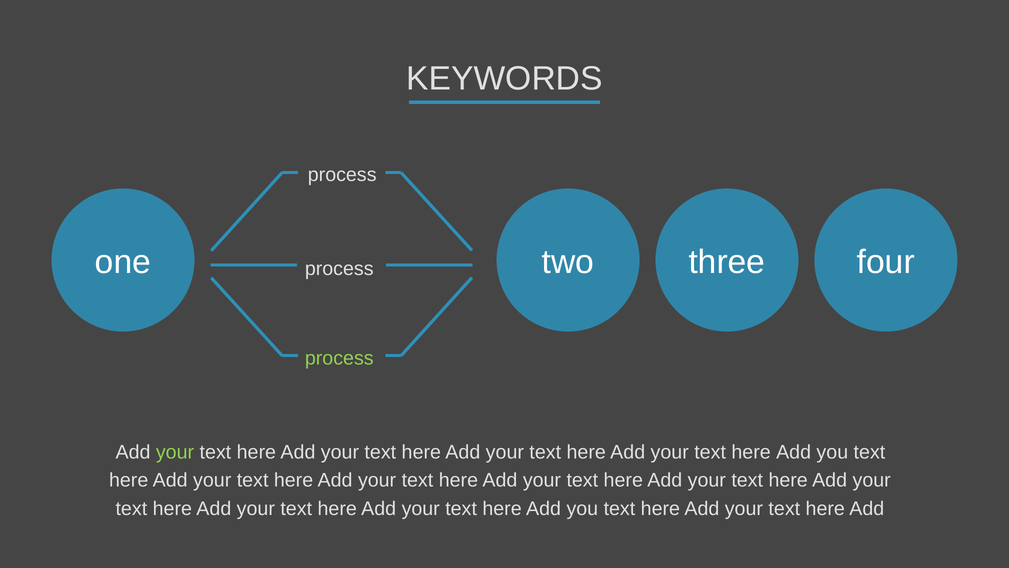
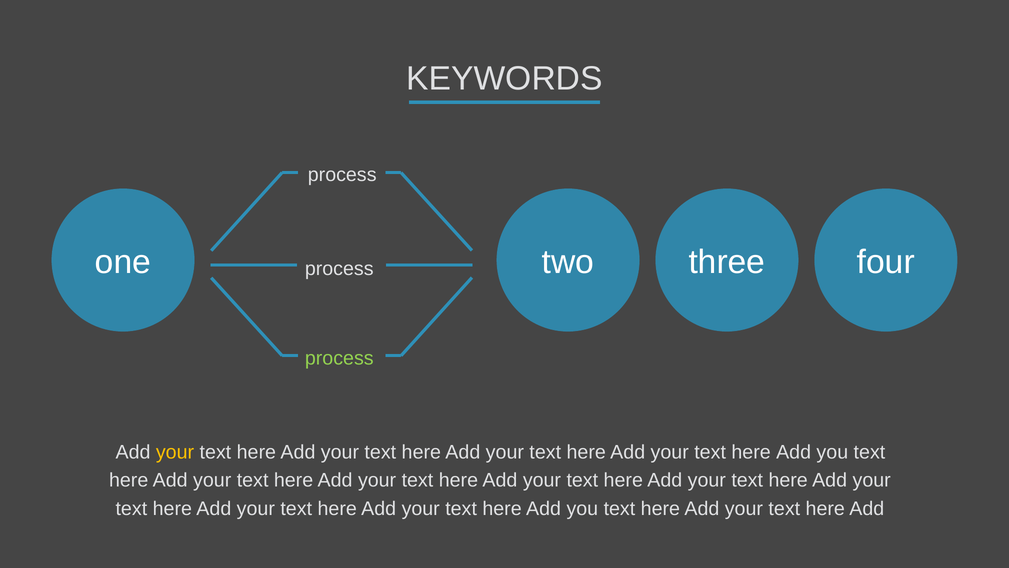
your colour: light green -> yellow (175, 452)
